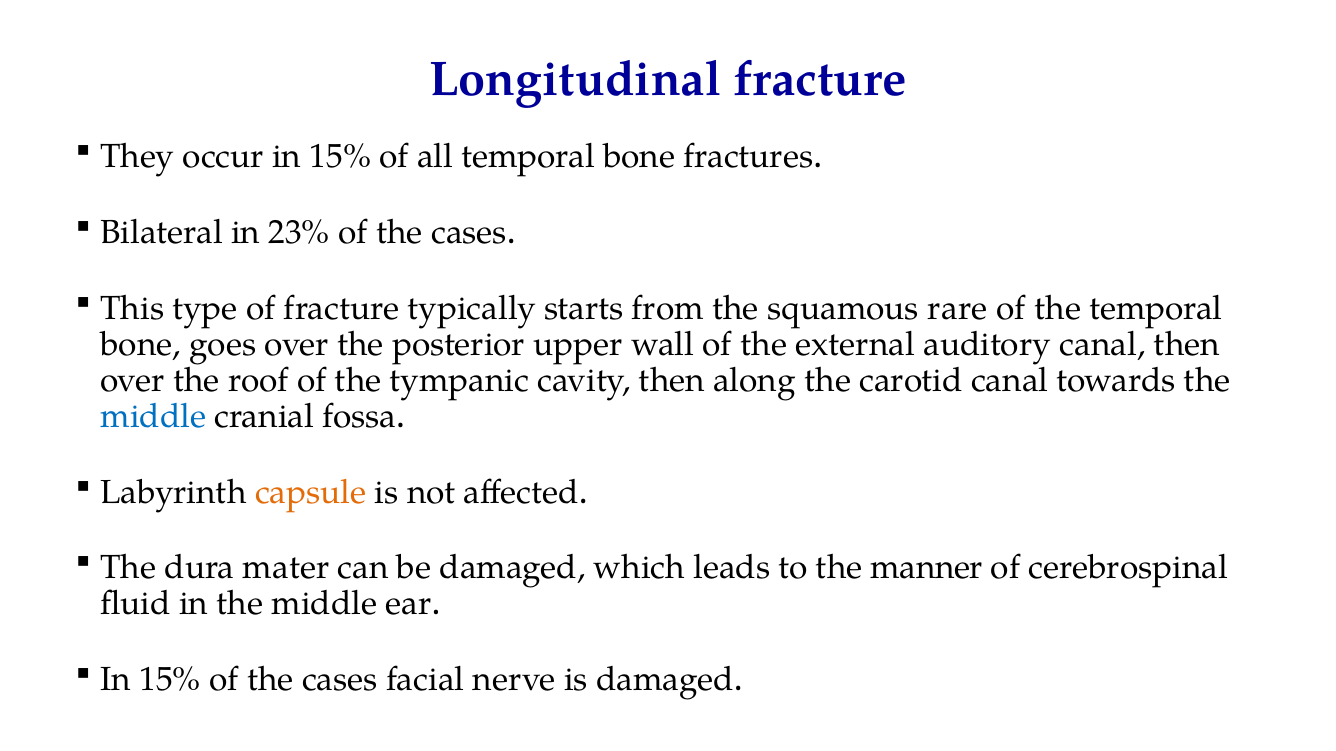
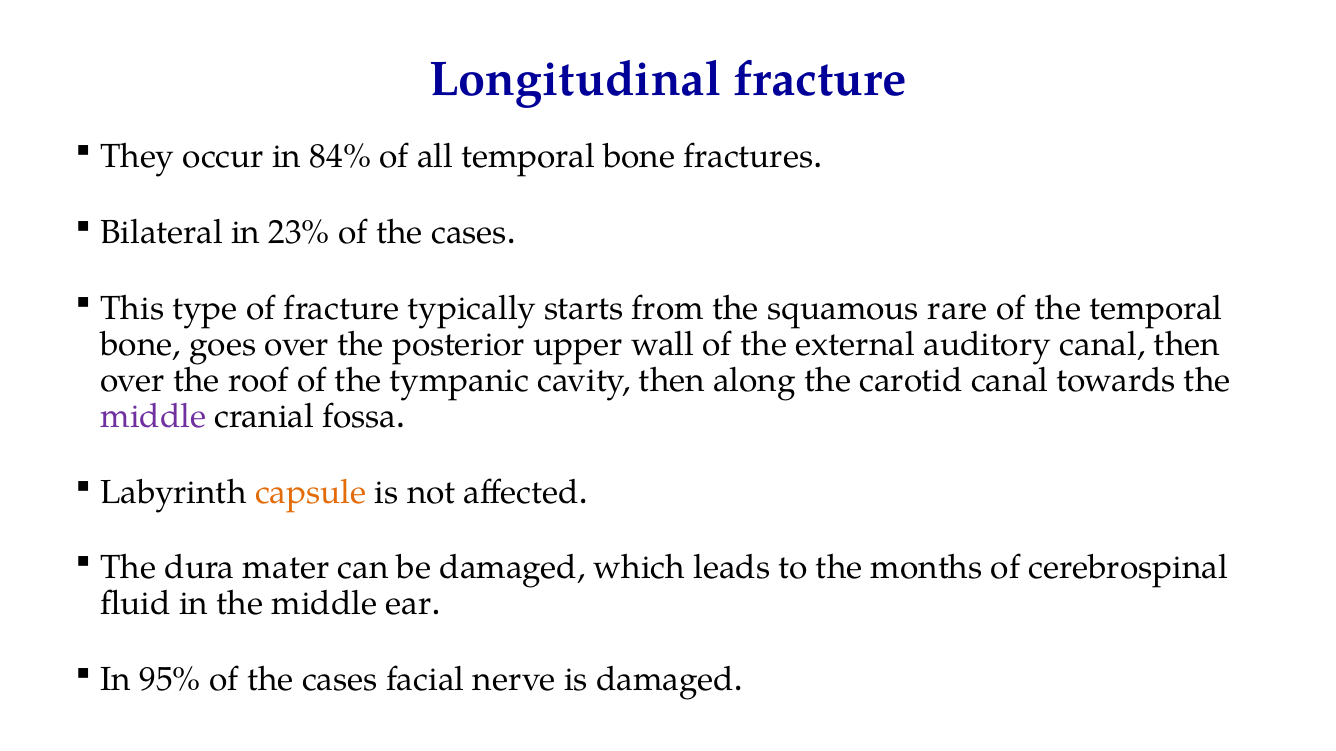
occur in 15%: 15% -> 84% (340, 156)
middle colour: blue -> purple (153, 416)
manner: manner -> months (927, 568)
15%: 15% -> 95% (170, 680)
